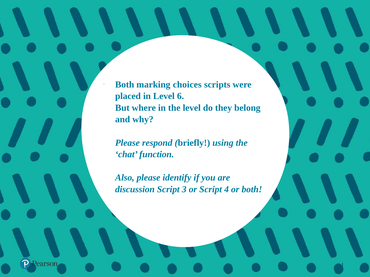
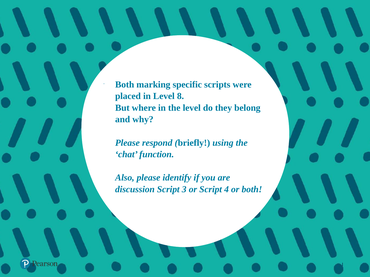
choices: choices -> specific (187, 85)
6: 6 -> 8 (180, 96)
